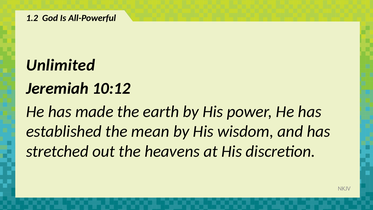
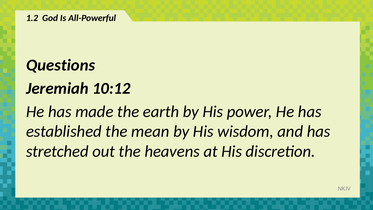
Unlimited: Unlimited -> Questions (61, 65)
